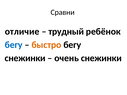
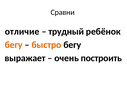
бегу colour: blue -> orange (14, 45)
снежинки: снежинки -> выражает (25, 58)
очень снежинки: снежинки -> построить (101, 58)
